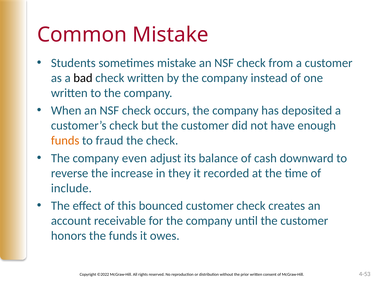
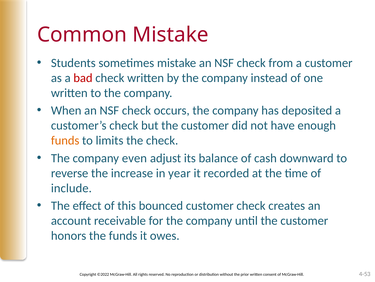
bad colour: black -> red (83, 78)
fraud: fraud -> limits (110, 140)
they: they -> year (179, 173)
